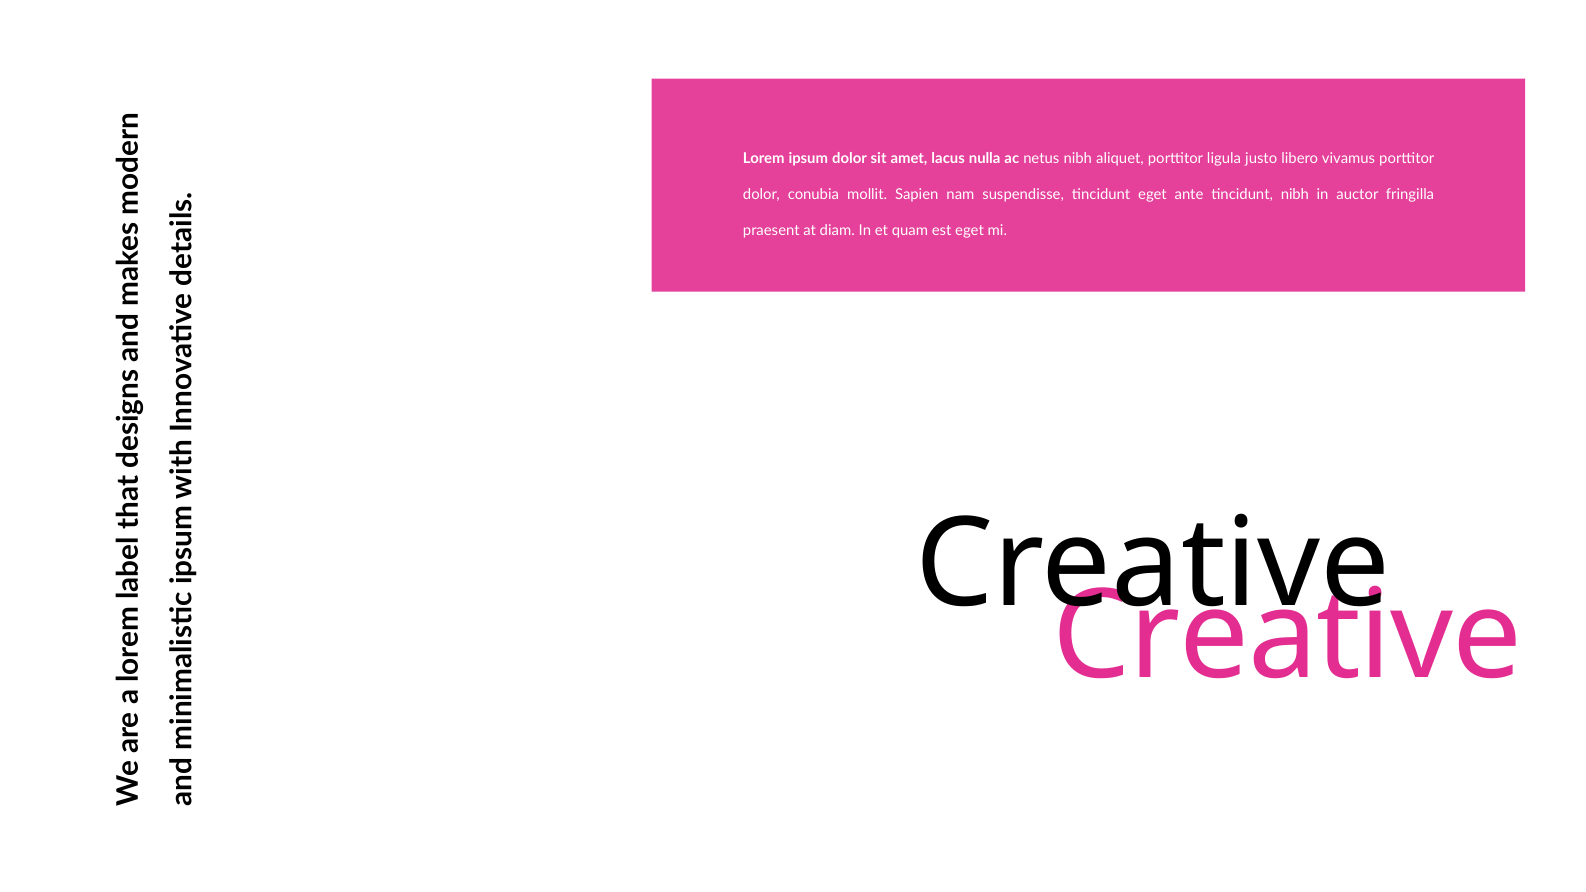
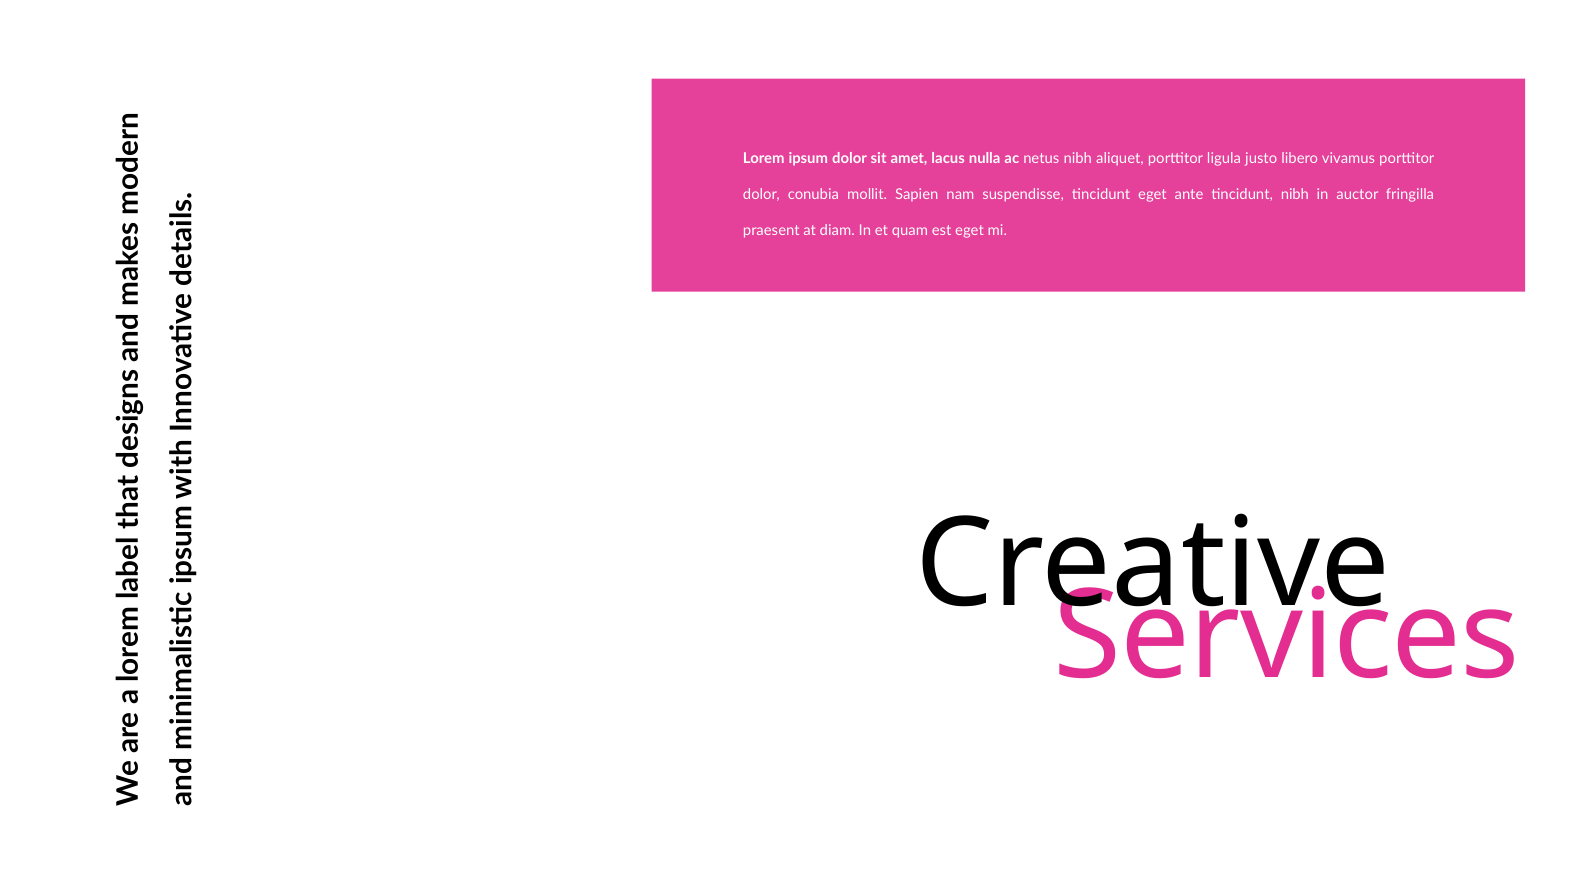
Creative: Creative -> Services (1287, 636)
